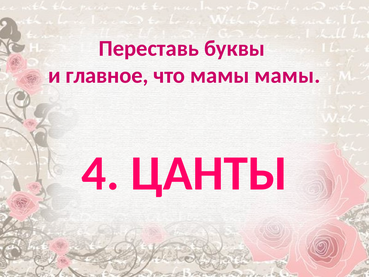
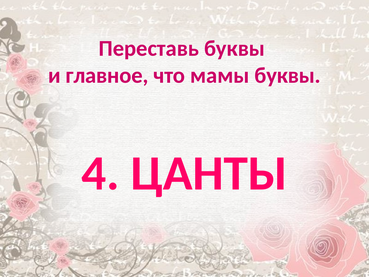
мамы мамы: мамы -> буквы (288, 75)
